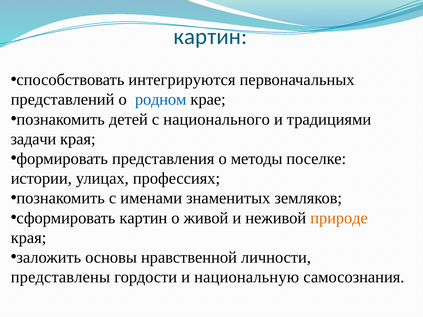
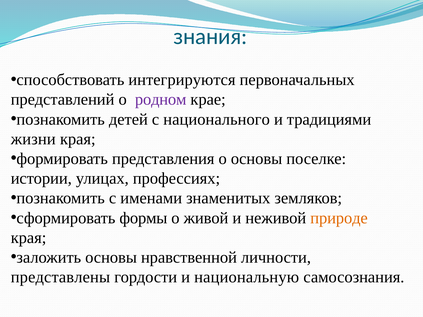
картин: картин -> знания (210, 37)
родном colour: blue -> purple (161, 100)
задачи: задачи -> жизни (33, 139)
о методы: методы -> основы (257, 159)
сформировать картин: картин -> формы (143, 218)
